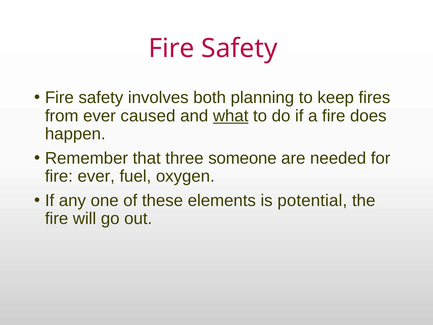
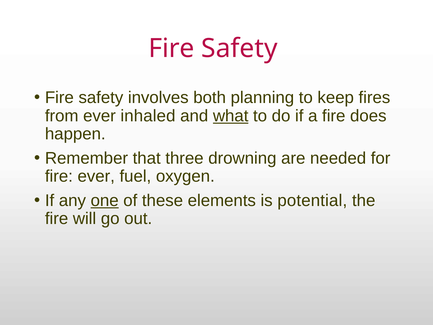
caused: caused -> inhaled (148, 116)
someone: someone -> drowning (242, 158)
one underline: none -> present (105, 200)
